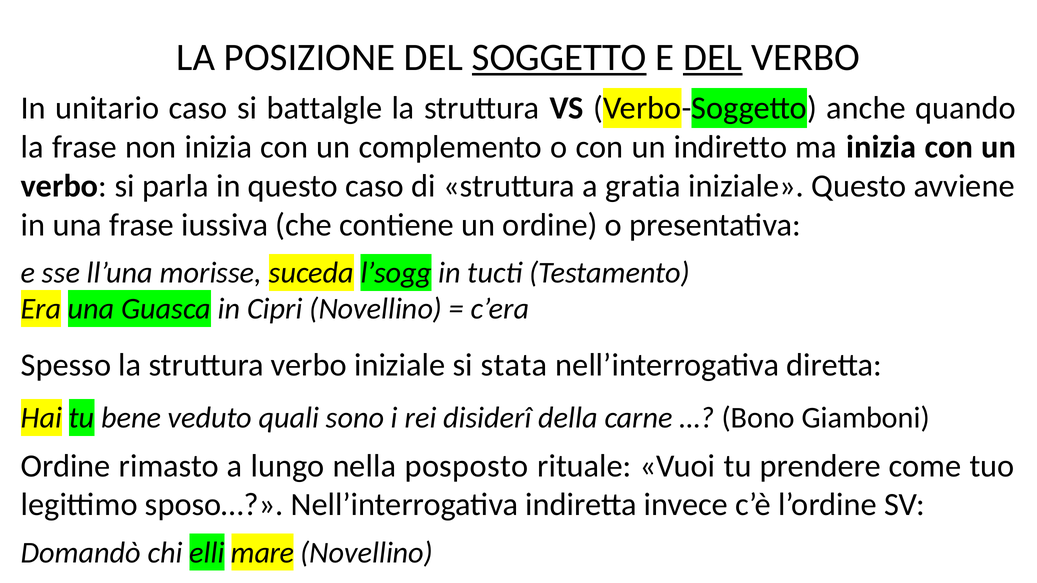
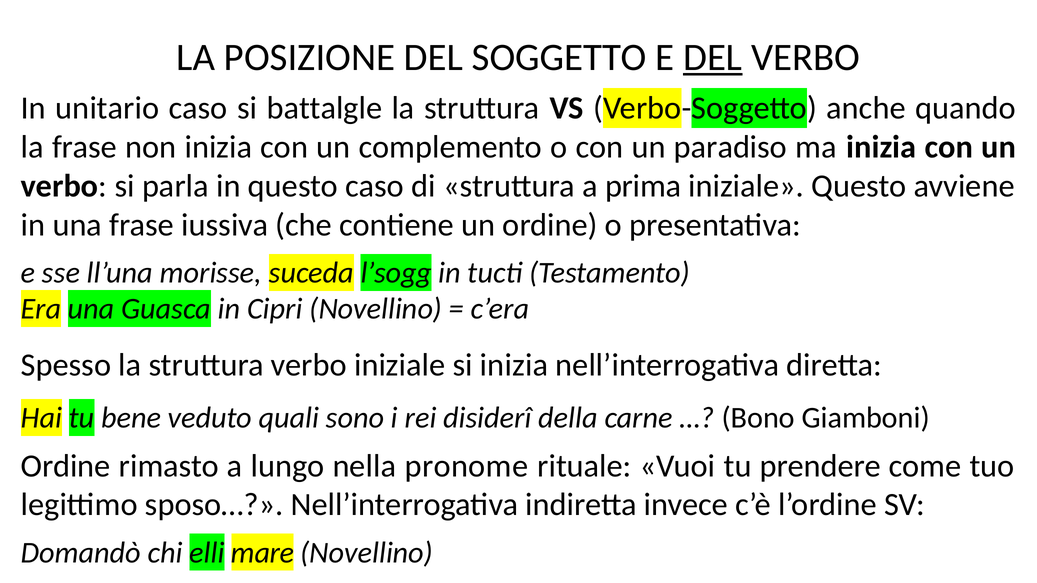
SOGGETTO underline: present -> none (559, 58)
indiretto: indiretto -> paradiso (730, 147)
gratia: gratia -> prima (643, 186)
si stata: stata -> inizia (514, 365)
posposto: posposto -> pronome (466, 466)
